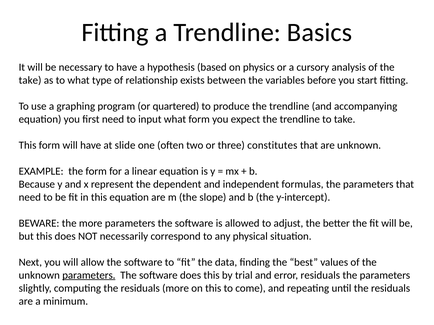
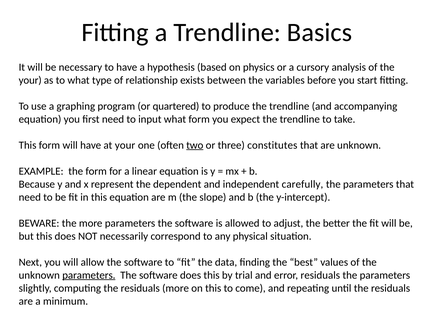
take: take -> your (30, 80)
at slide: slide -> your (125, 145)
two underline: none -> present (195, 145)
formulas: formulas -> carefully (302, 184)
